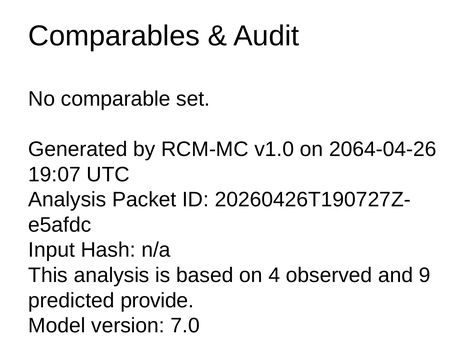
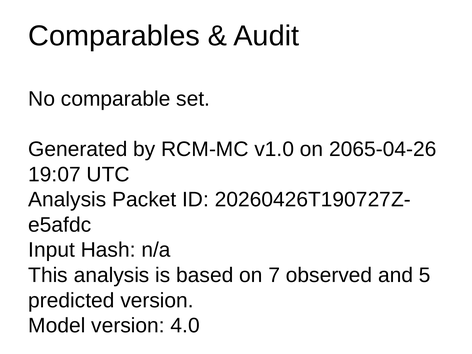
2064-04-26: 2064-04-26 -> 2065-04-26 (383, 149)
4: 4 -> 7 (274, 275)
9: 9 -> 5 (425, 275)
predicted provide: provide -> version (157, 300)
7.0: 7.0 -> 4.0 (185, 326)
